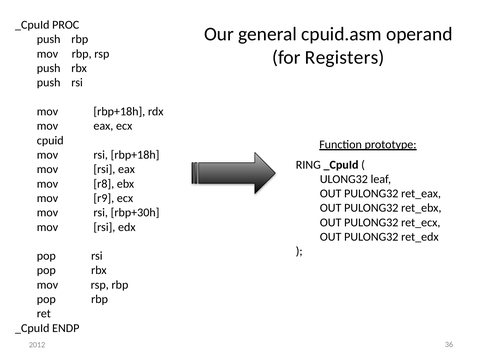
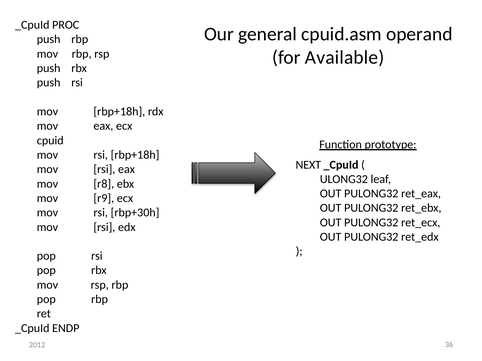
Registers: Registers -> Available (345, 58)
RING: RING -> NEXT (308, 165)
